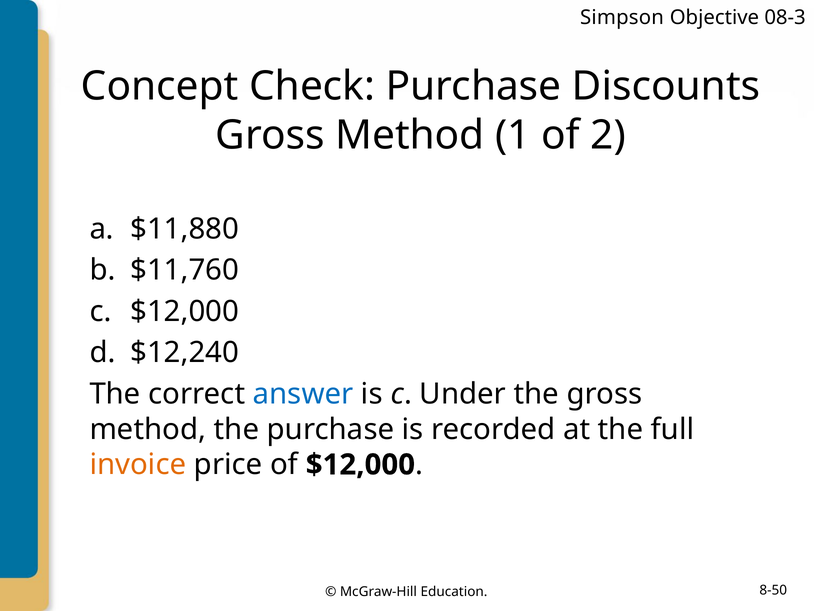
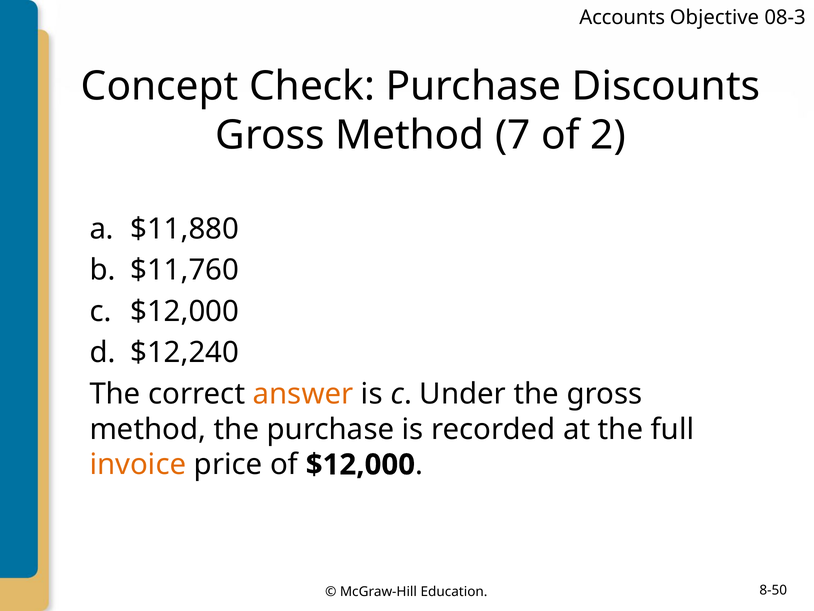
Simpson: Simpson -> Accounts (622, 17)
1: 1 -> 7 (513, 135)
answer colour: blue -> orange (303, 394)
